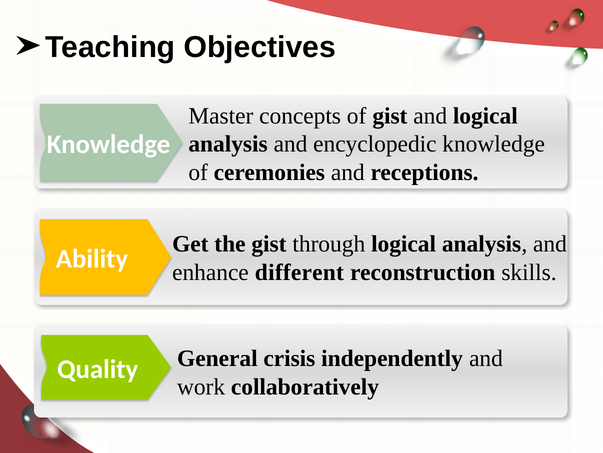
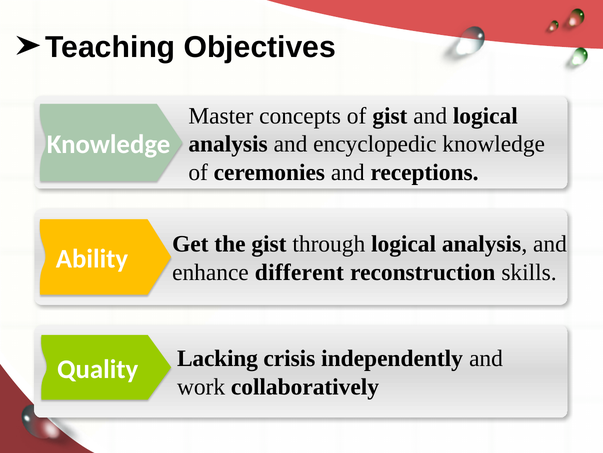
General: General -> Lacking (217, 358)
